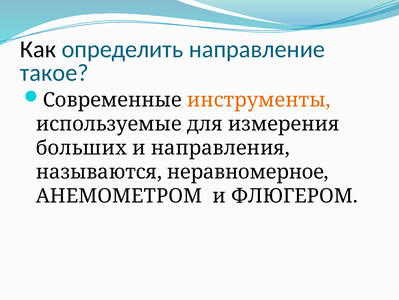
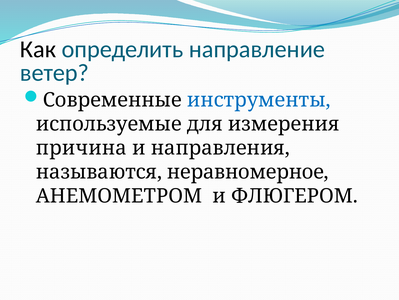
такое: такое -> ветер (54, 73)
инструменты colour: orange -> blue (259, 100)
больших: больших -> причина (81, 148)
